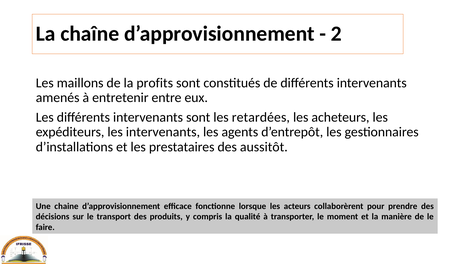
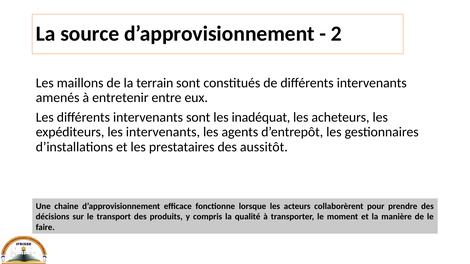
chaîne: chaîne -> source (90, 34)
profits: profits -> terrain (155, 83)
retardées: retardées -> inadéquat (261, 118)
